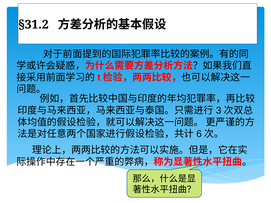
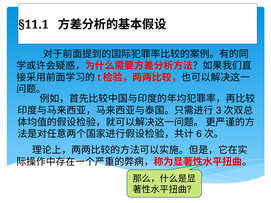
§31.2: §31.2 -> §11.1 (33, 25)
